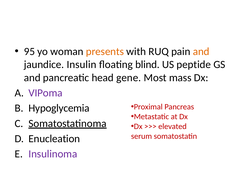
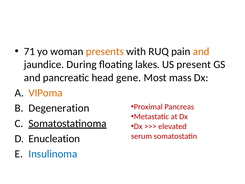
95: 95 -> 71 (29, 51)
Insulin: Insulin -> During (82, 64)
blind: blind -> lakes (147, 64)
peptide: peptide -> present (194, 64)
VIPoma colour: purple -> orange (45, 93)
Hypoglycemia: Hypoglycemia -> Degeneration (59, 108)
Insulinoma colour: purple -> blue (53, 154)
